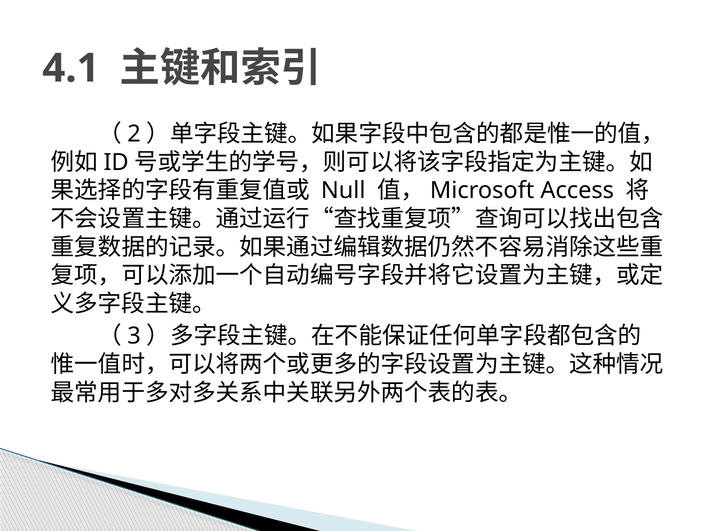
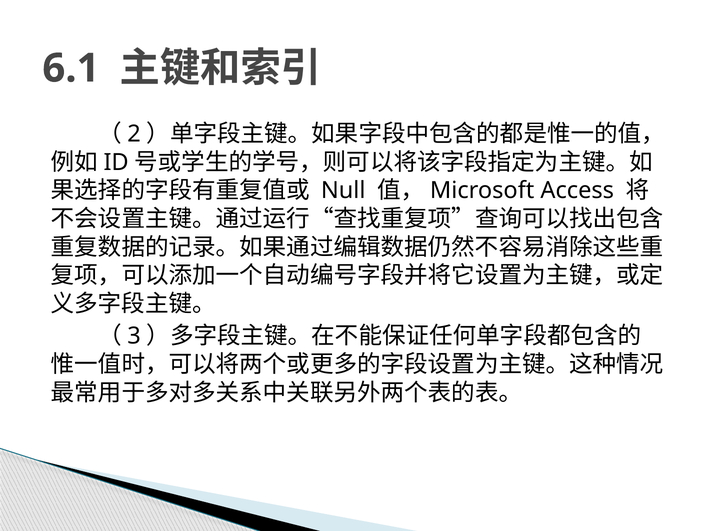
4.1: 4.1 -> 6.1 (71, 68)
